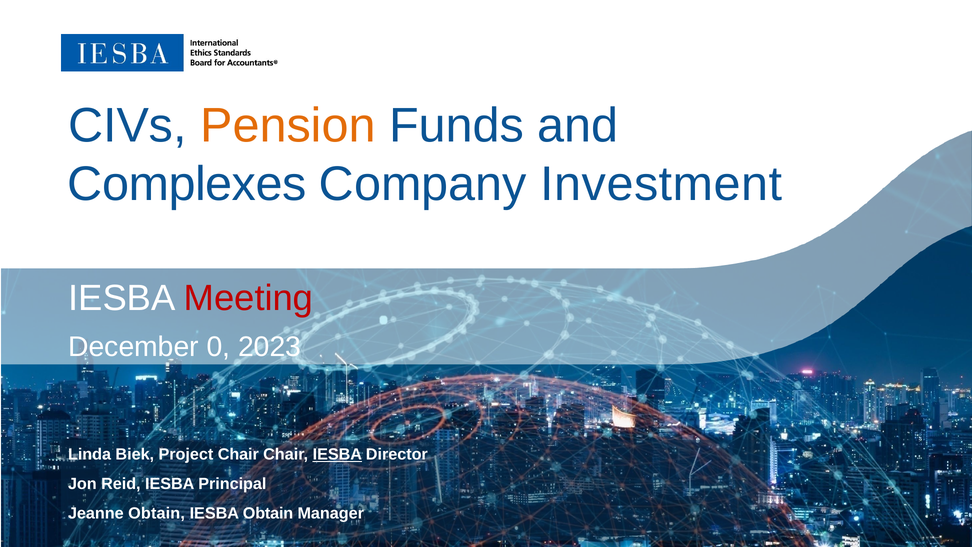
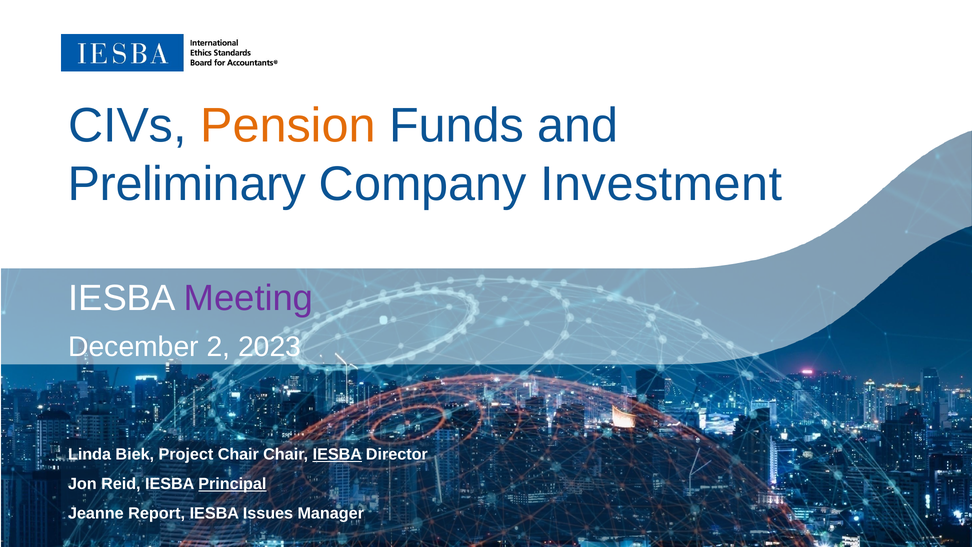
Complexes: Complexes -> Preliminary (187, 184)
Meeting colour: red -> purple (248, 298)
0: 0 -> 2 (218, 347)
Principal underline: none -> present (232, 484)
Jeanne Obtain: Obtain -> Report (157, 513)
IESBA Obtain: Obtain -> Issues (268, 513)
